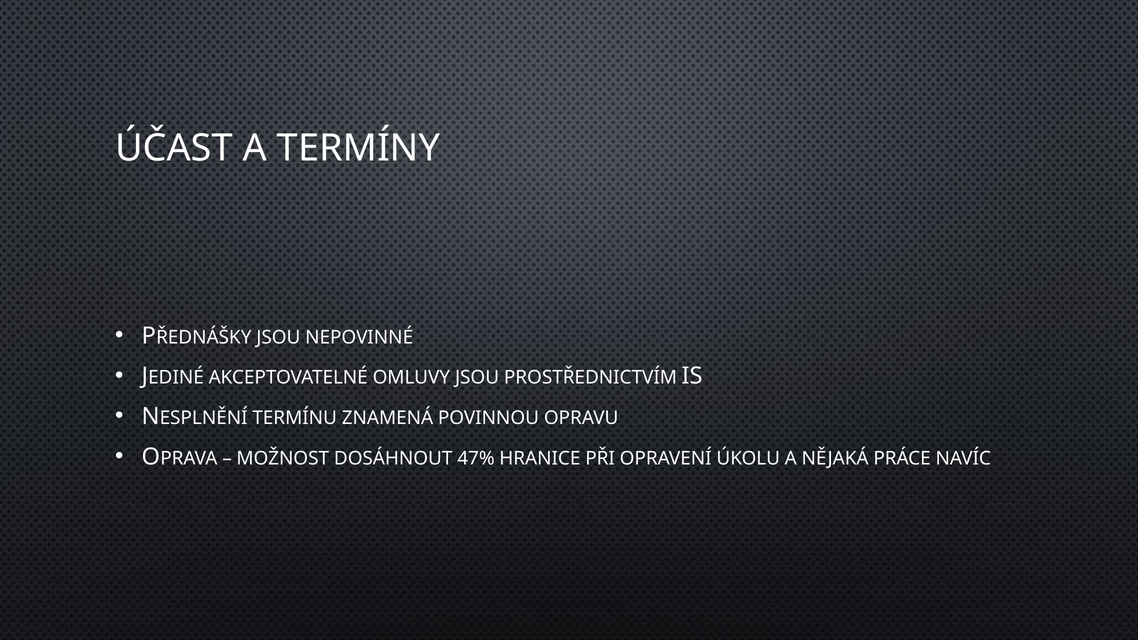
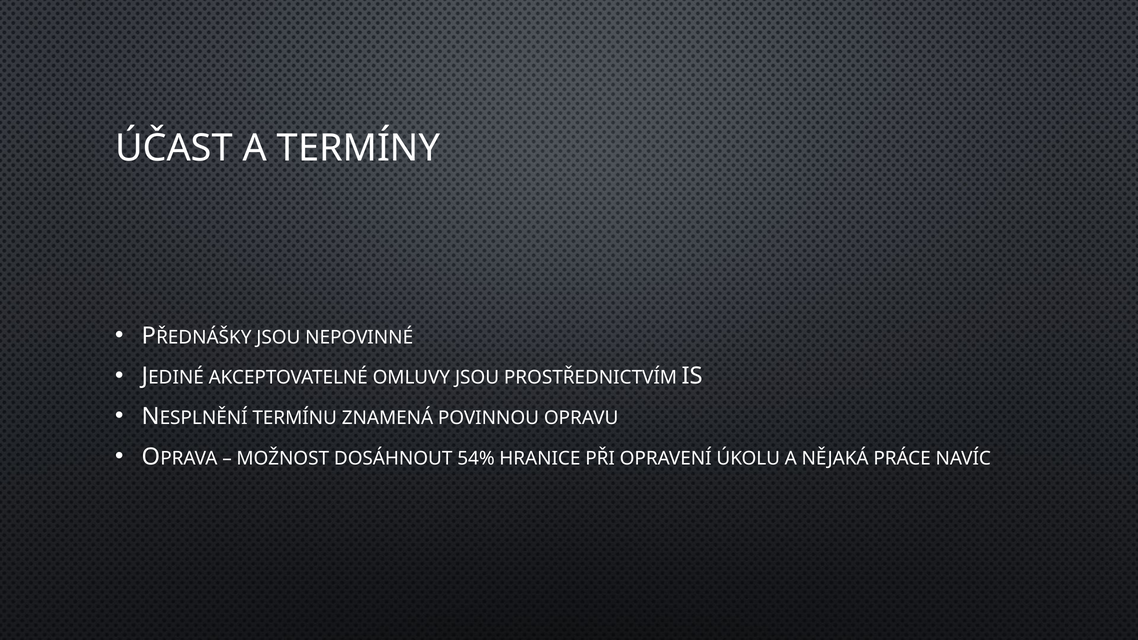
47%: 47% -> 54% (476, 458)
